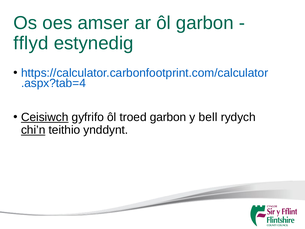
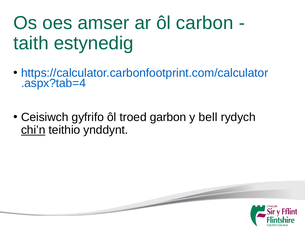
ôl garbon: garbon -> carbon (205, 23)
fflyd: fflyd -> taith (31, 43)
Ceisiwch underline: present -> none (45, 117)
